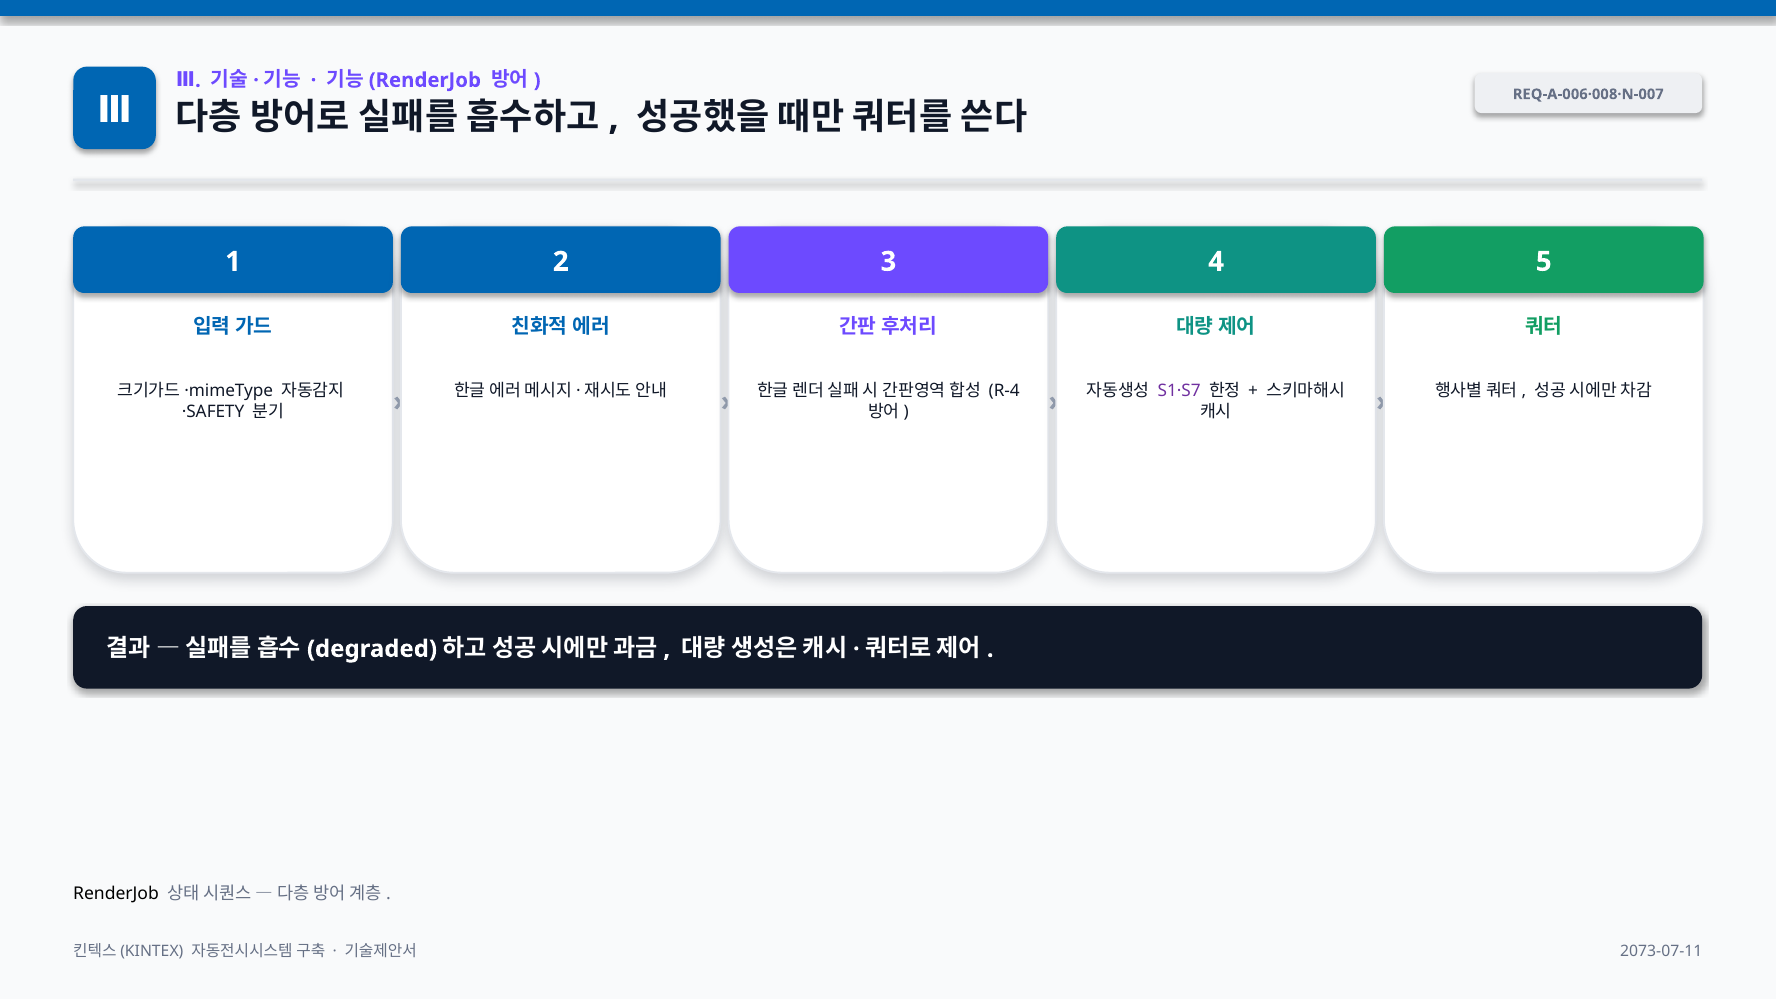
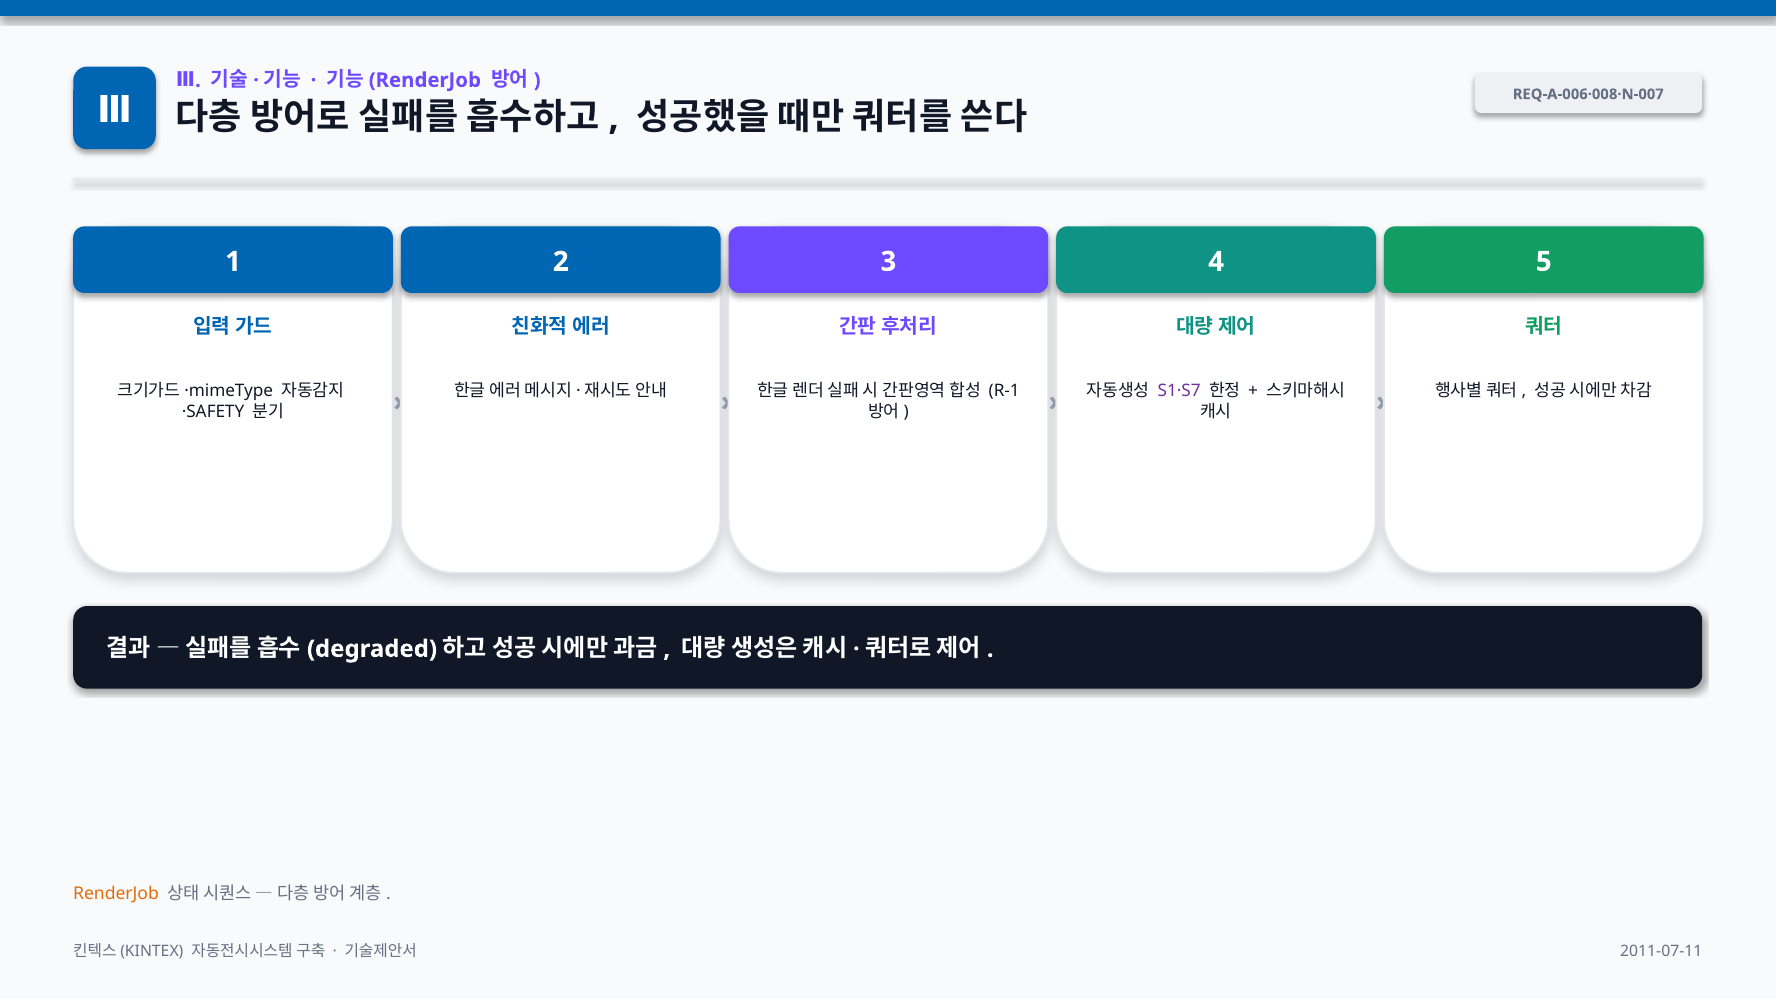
R-4: R-4 -> R-1 (1004, 391)
RenderJob colour: black -> orange (116, 894)
2073-07-11: 2073-07-11 -> 2011-07-11 (1661, 951)
